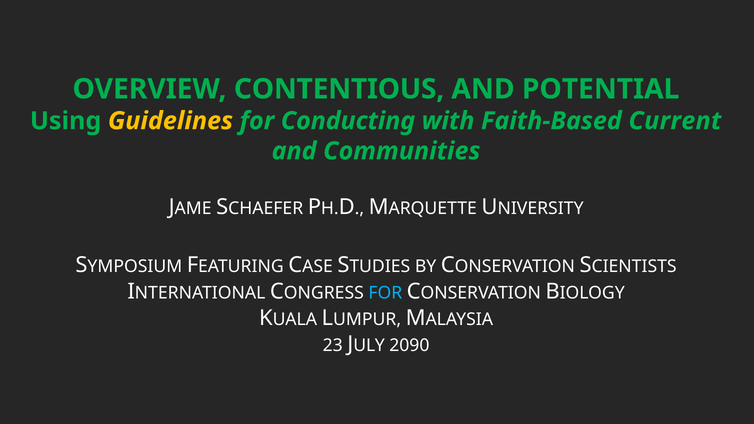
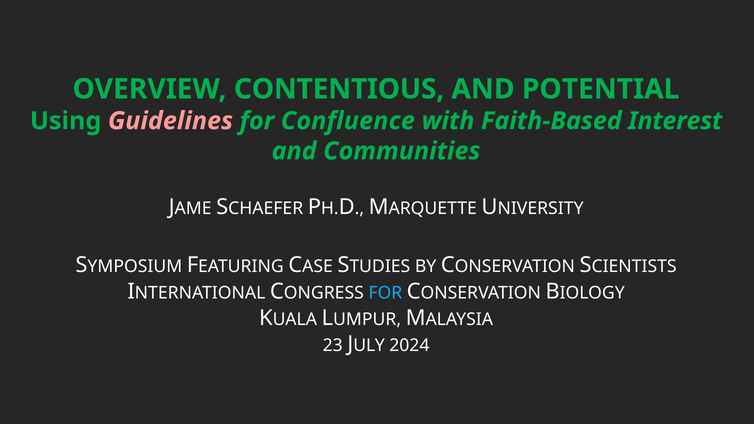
Guidelines colour: yellow -> pink (170, 121)
Conducting: Conducting -> Confluence (348, 121)
Current: Current -> Interest (675, 121)
2090: 2090 -> 2024 (409, 346)
